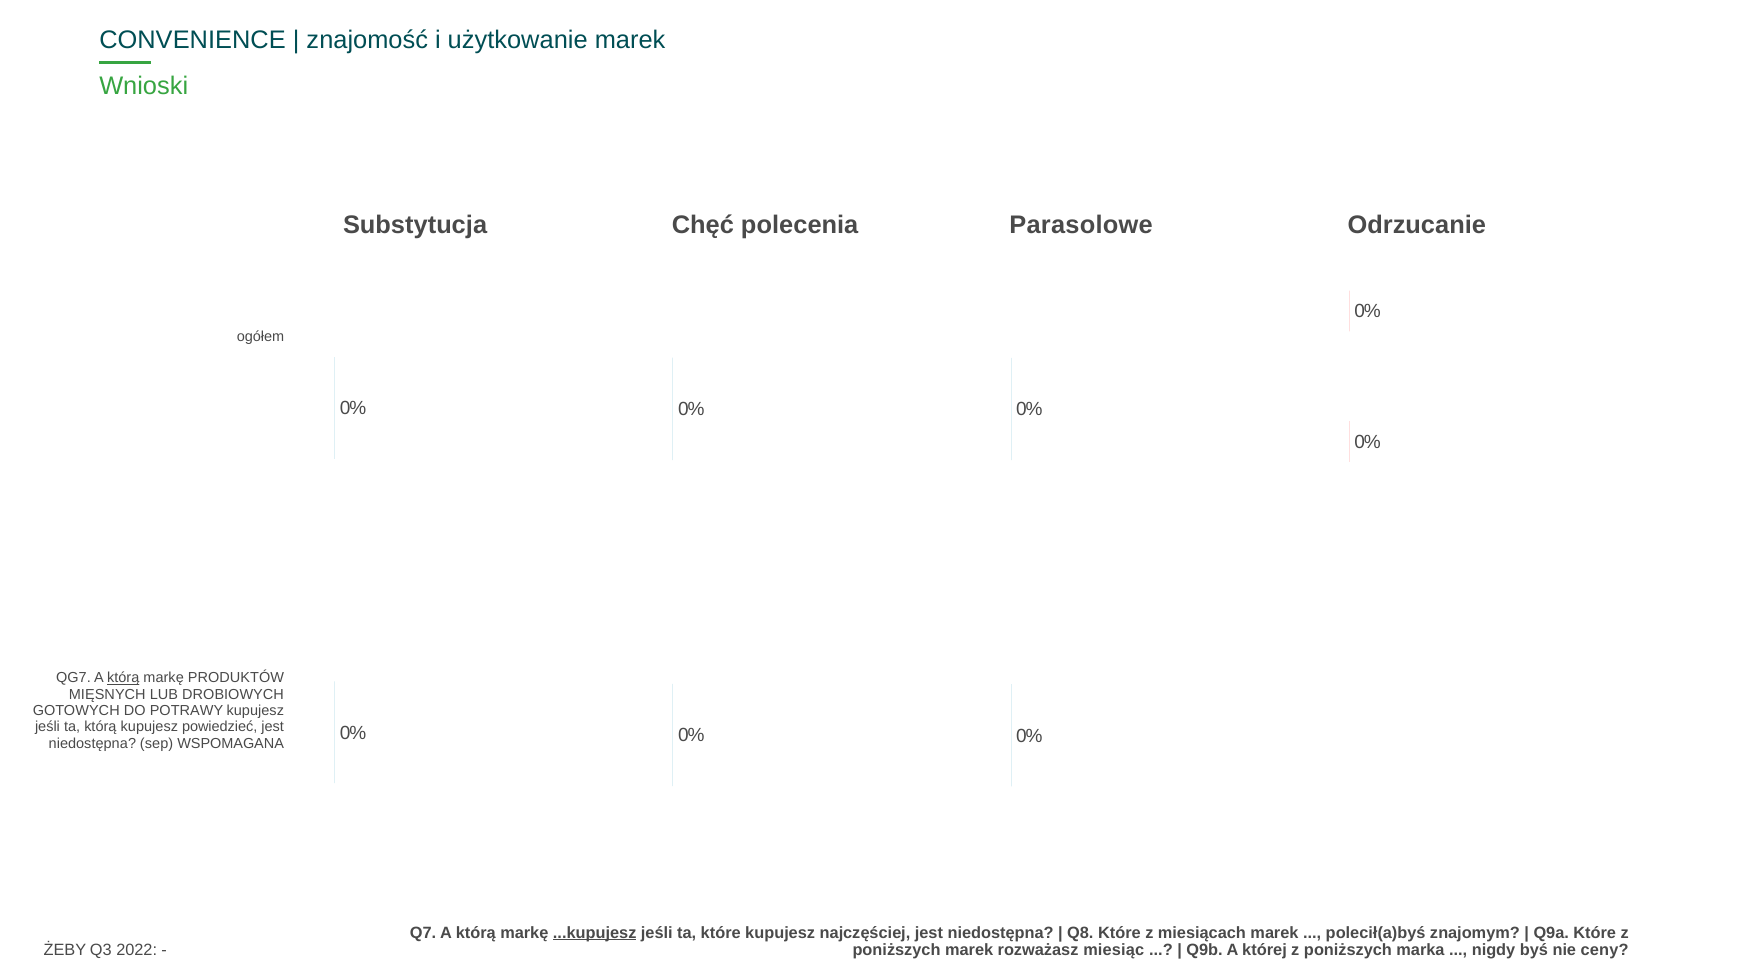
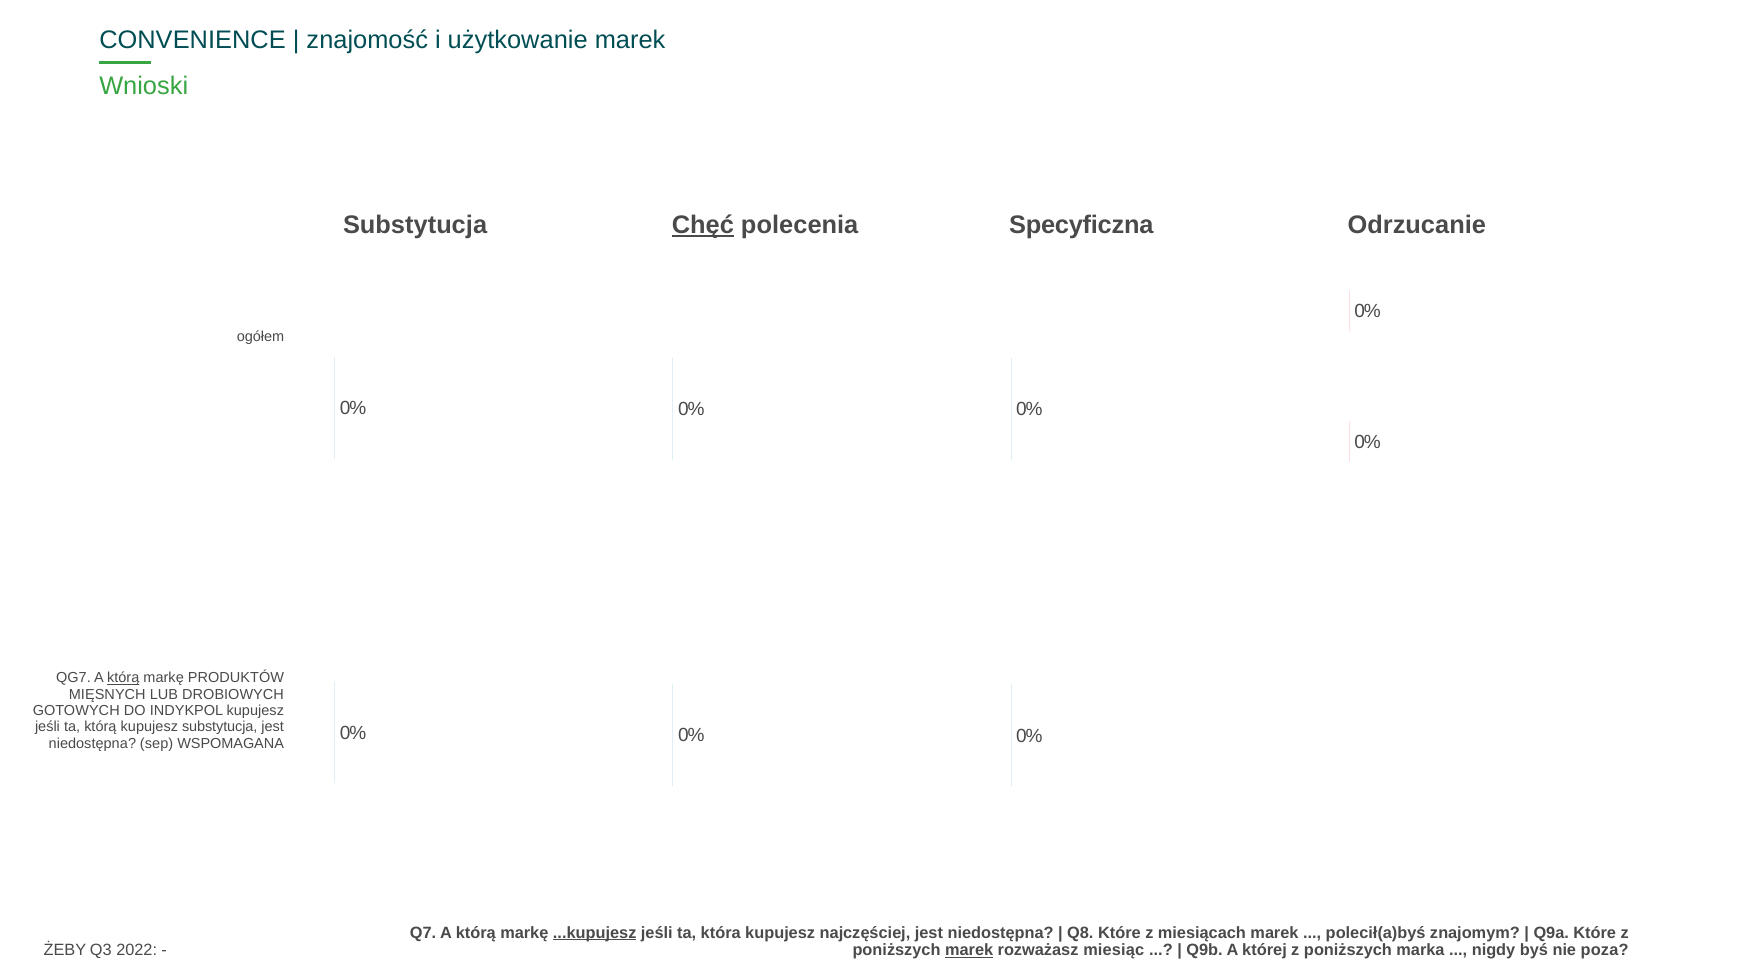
Chęć underline: none -> present (703, 225)
Parasolowe: Parasolowe -> Specyficzna (1081, 225)
POTRAWY: POTRAWY -> INDYKPOL (187, 711)
kupujesz powiedzieć: powiedzieć -> substytucja (220, 727)
ta które: które -> która (721, 933)
marek underline: none -> present (969, 951)
ceny: ceny -> poza (1605, 951)
